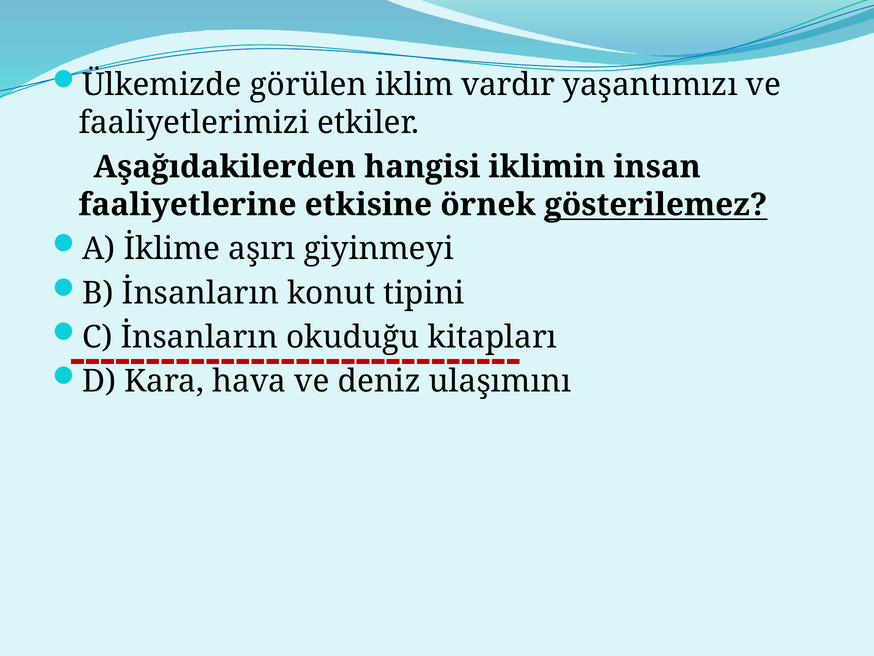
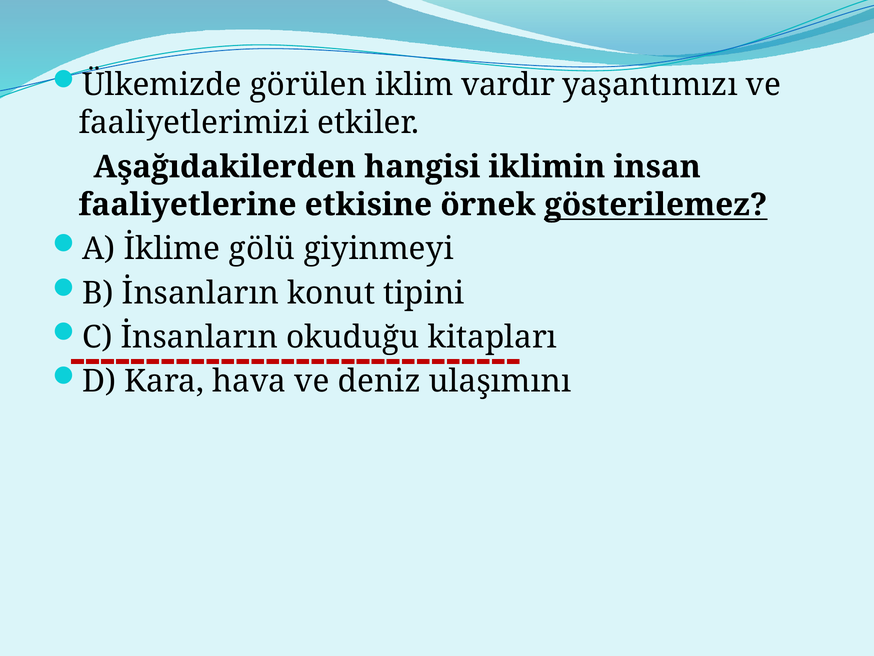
aşırı: aşırı -> gölü (262, 249)
